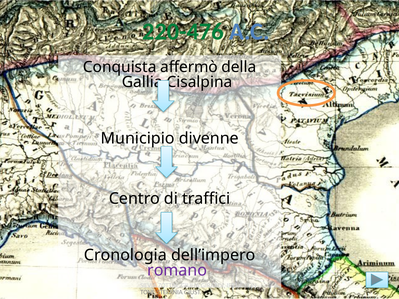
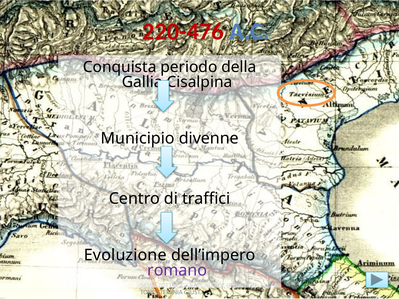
220-476 colour: green -> red (183, 32)
affermò: affermò -> periodo (189, 67)
Cronologia: Cronologia -> Evoluzione (125, 255)
